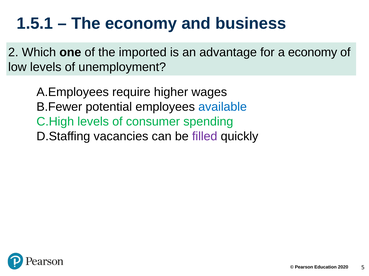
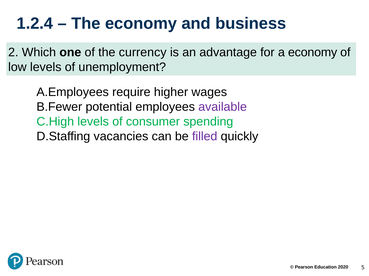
1.5.1: 1.5.1 -> 1.2.4 (35, 23)
imported: imported -> currency (143, 53)
available colour: blue -> purple (223, 107)
